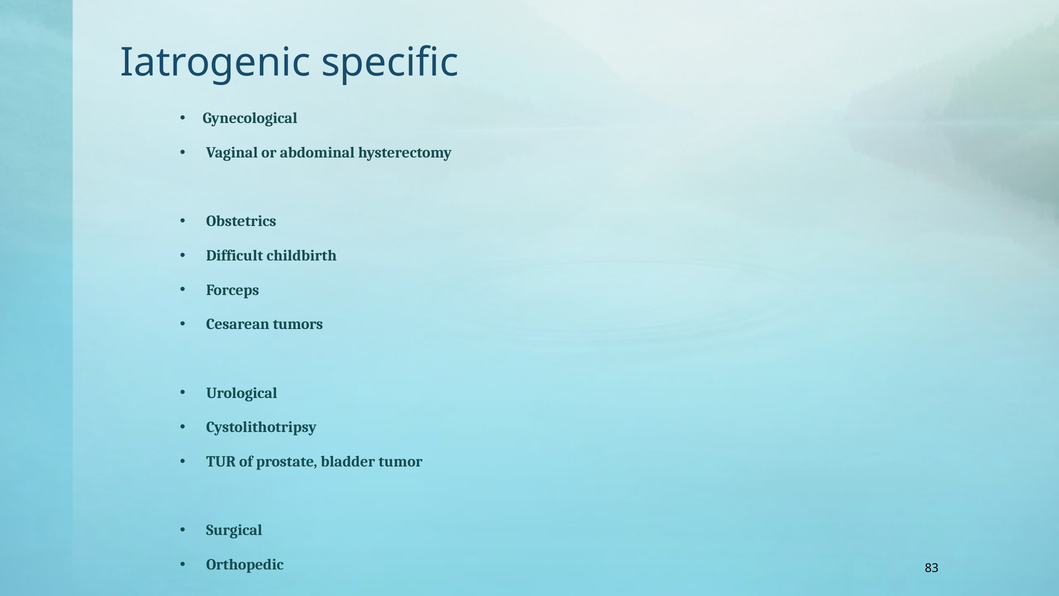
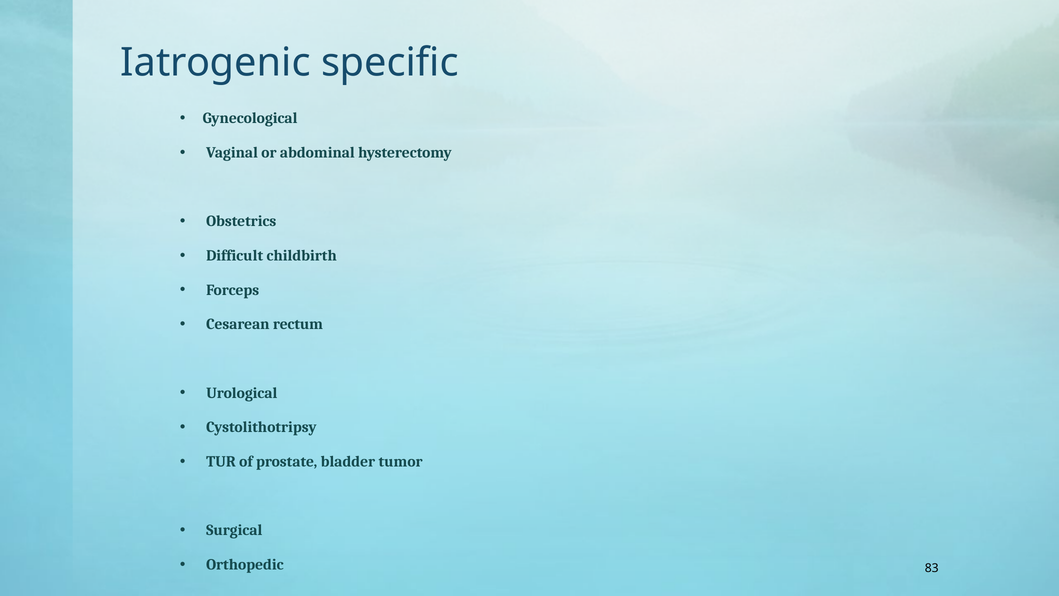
tumors: tumors -> rectum (298, 324)
